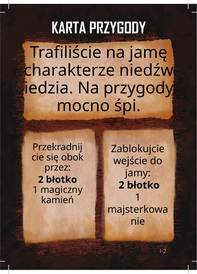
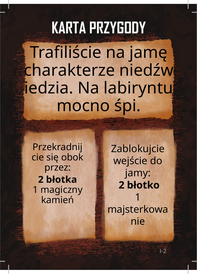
przygody: przygody -> labiryntu (138, 88)
błotko: błotko -> błotka (61, 180)
